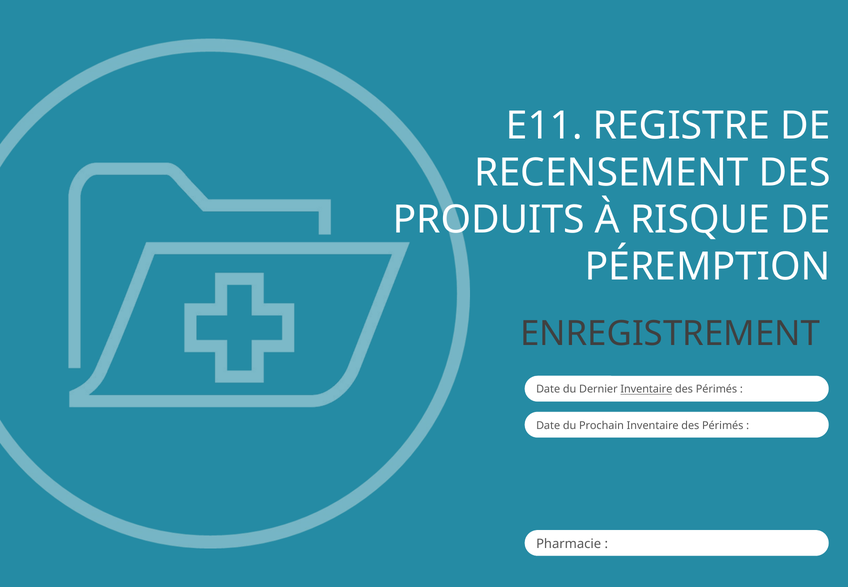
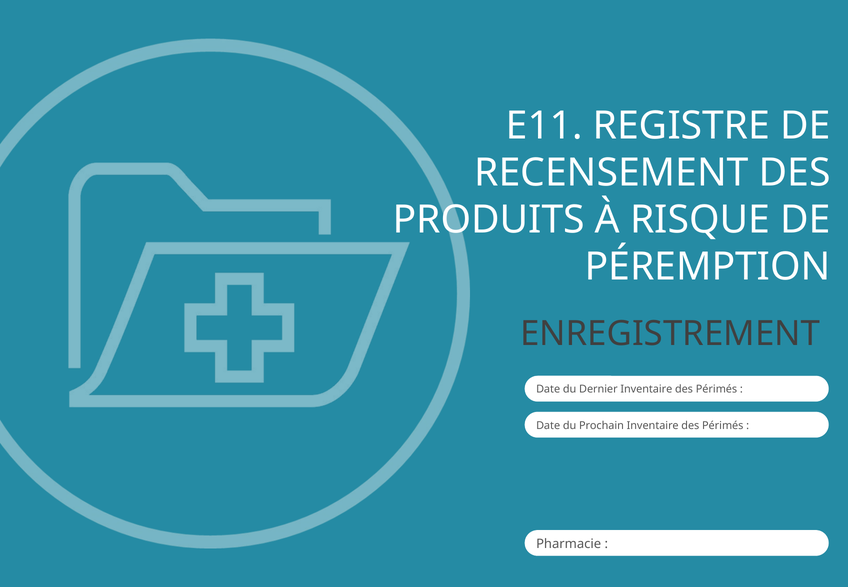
Inventaire underline: present -> none (646, 389)
